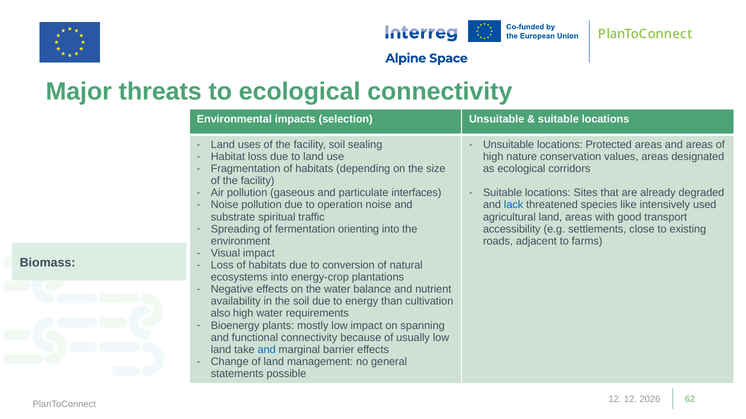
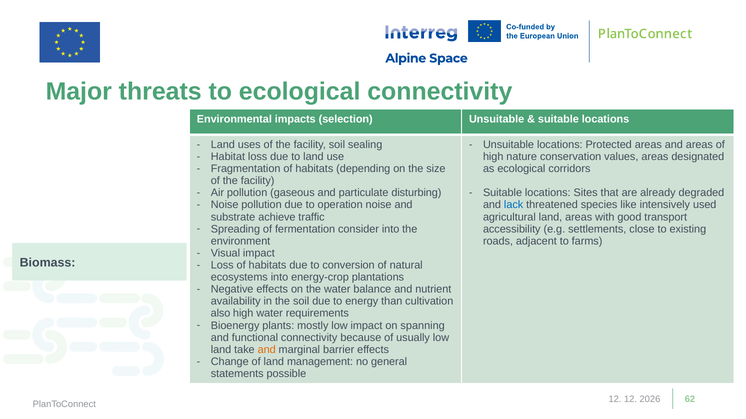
interfaces: interfaces -> disturbing (416, 193)
spiritual: spiritual -> achieve (277, 217)
orienting: orienting -> consider (359, 229)
and colour: blue -> orange (267, 350)
